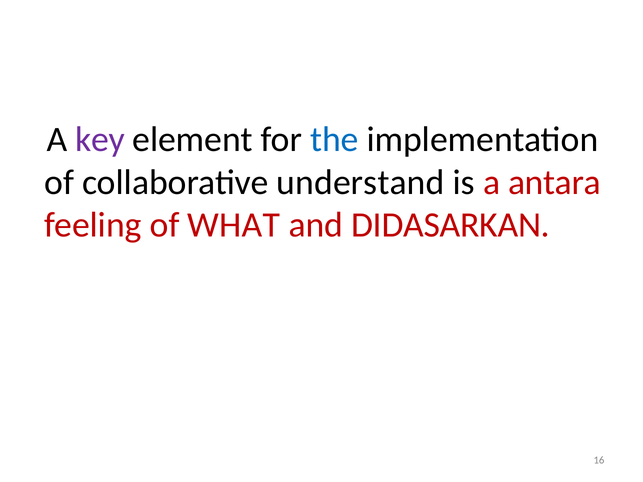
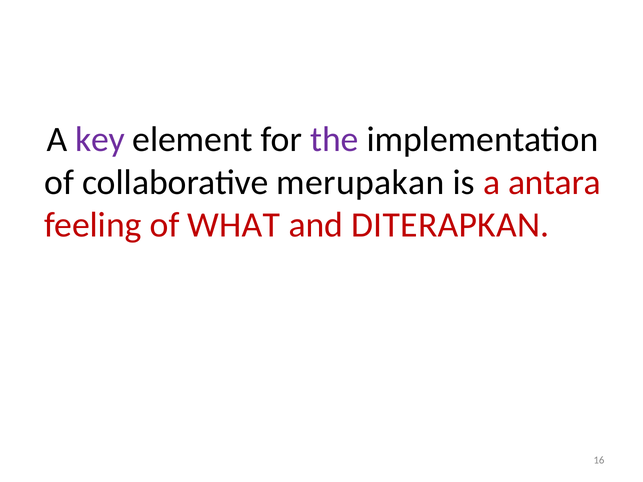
the colour: blue -> purple (334, 140)
understand: understand -> merupakan (360, 182)
DIDASARKAN: DIDASARKAN -> DITERAPKAN (450, 225)
